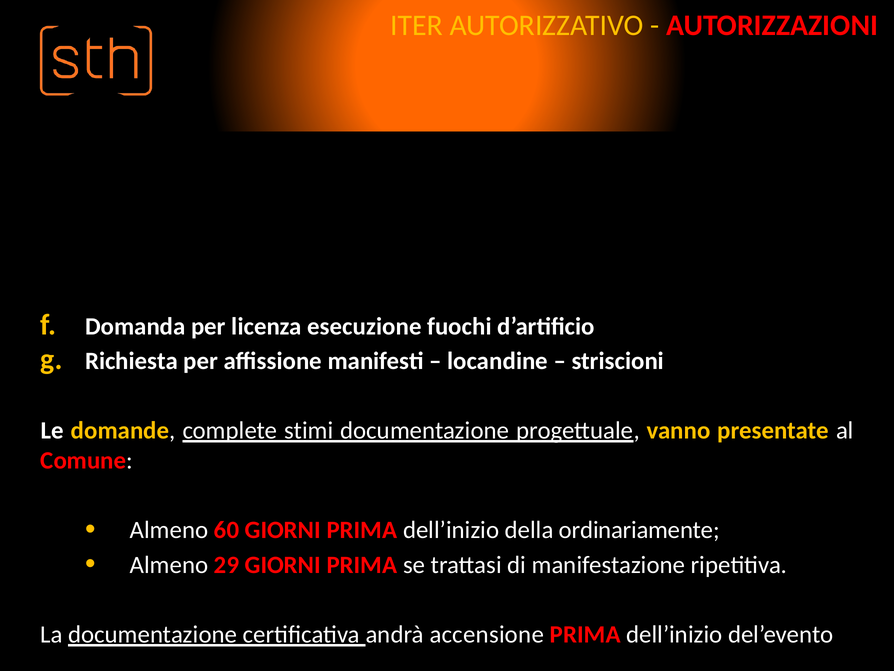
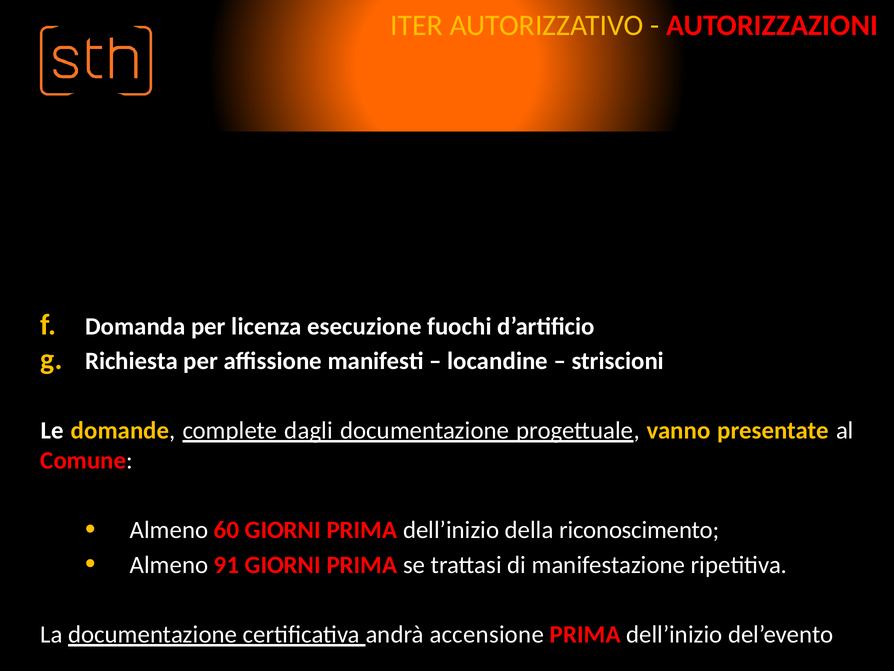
stimi: stimi -> dagli (309, 430)
ordinariamente: ordinariamente -> riconoscimento (639, 530)
29: 29 -> 91 (227, 565)
